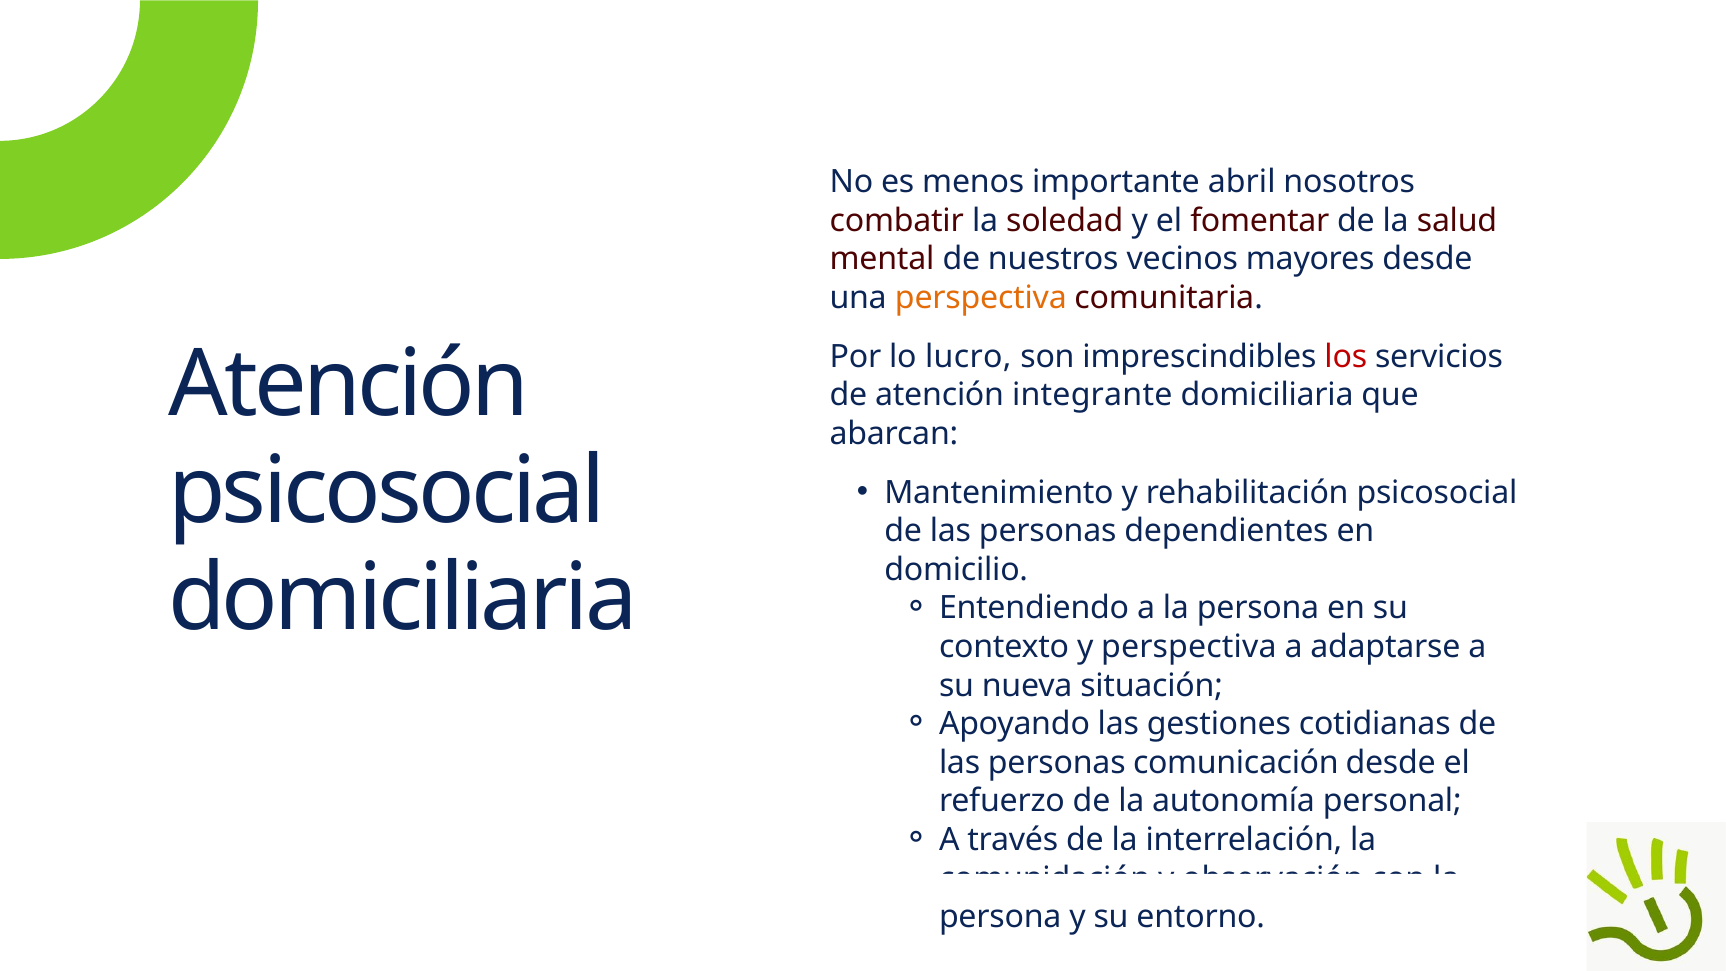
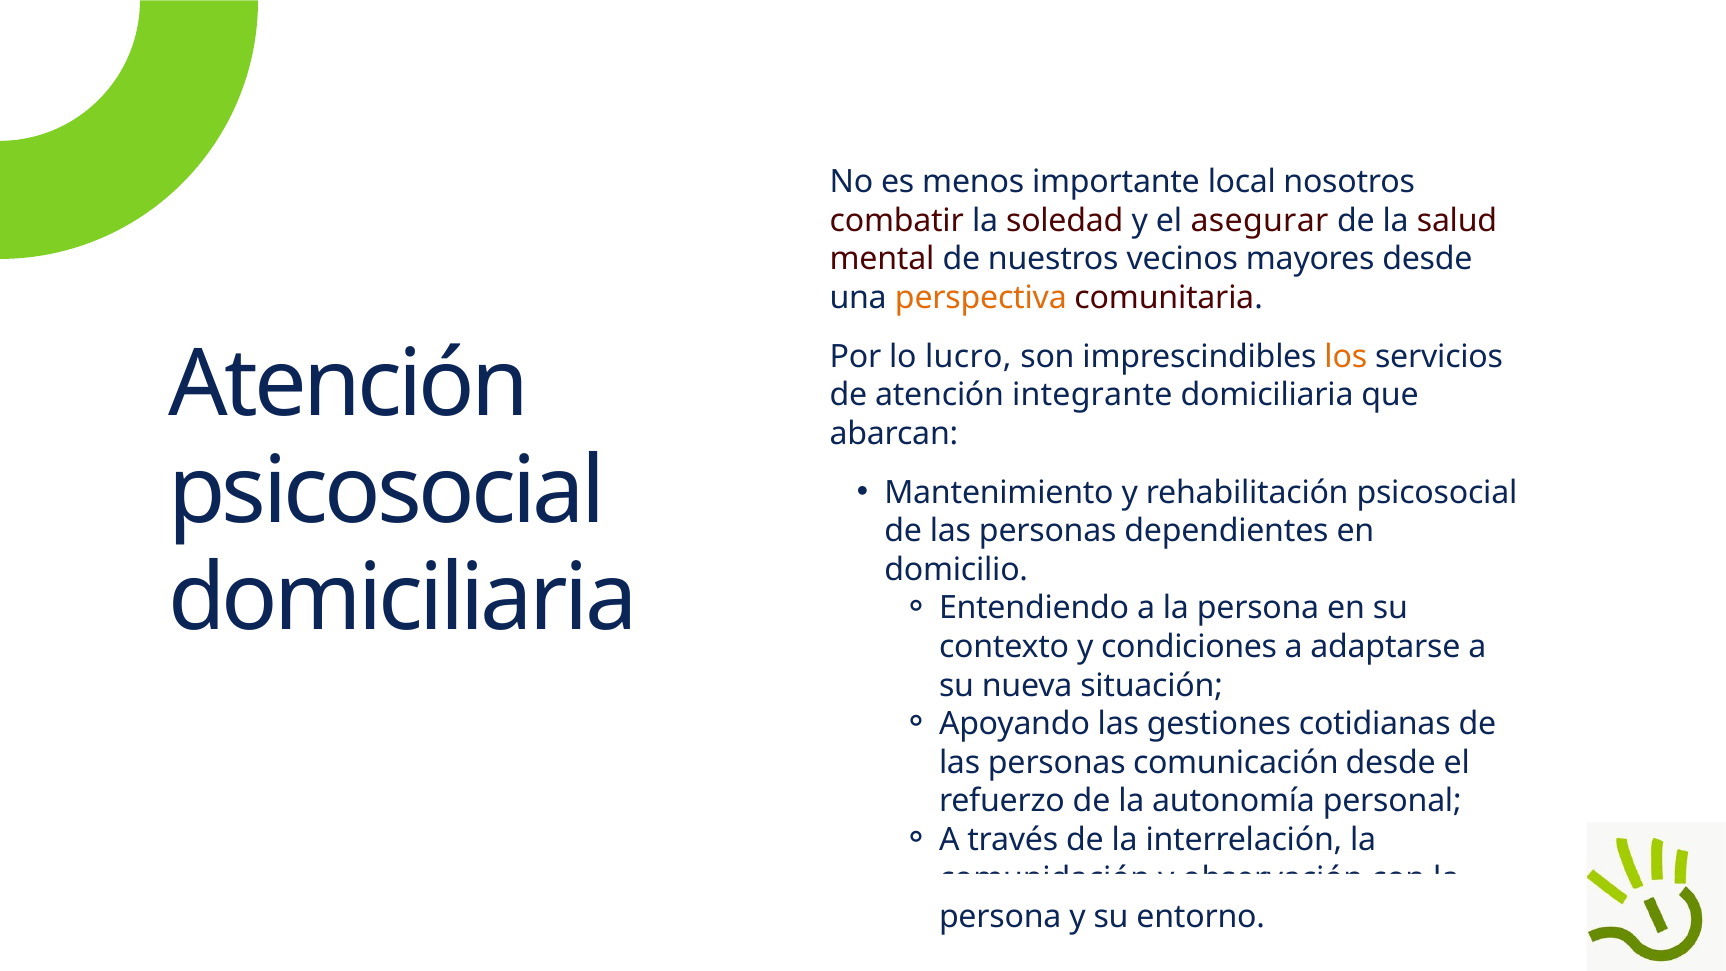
abril: abril -> local (1242, 182)
fomentar: fomentar -> asegurar (1259, 221)
los colour: red -> orange (1346, 357)
y perspectiva: perspectiva -> condiciones (1189, 647)
